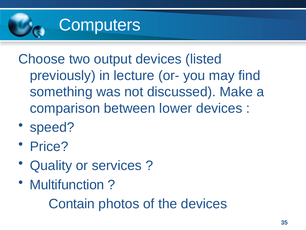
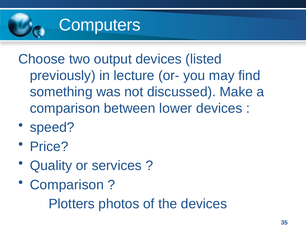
Multifunction: Multifunction -> Comparison (67, 184)
Contain: Contain -> Plotters (72, 203)
